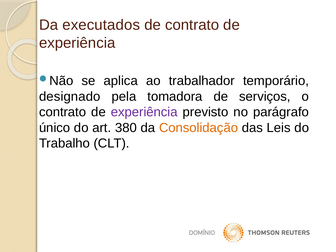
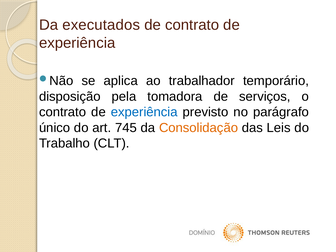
designado: designado -> disposição (70, 96)
experiência colour: purple -> blue (144, 112)
380: 380 -> 745 (126, 128)
